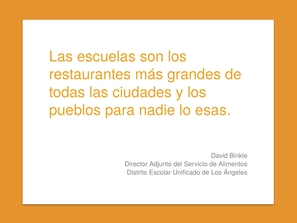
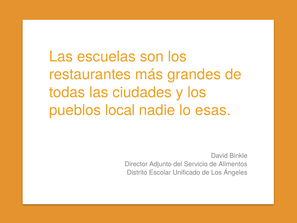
para: para -> local (120, 110)
